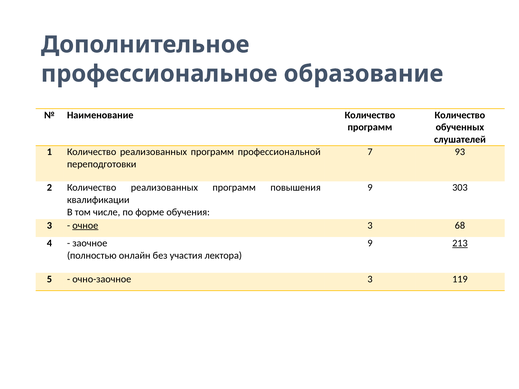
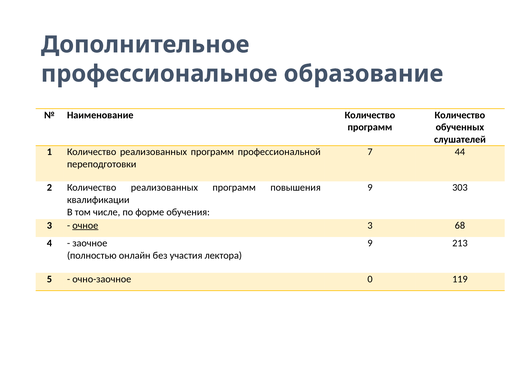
93: 93 -> 44 (460, 152)
213 underline: present -> none (460, 243)
очно-заочное 3: 3 -> 0 (370, 279)
